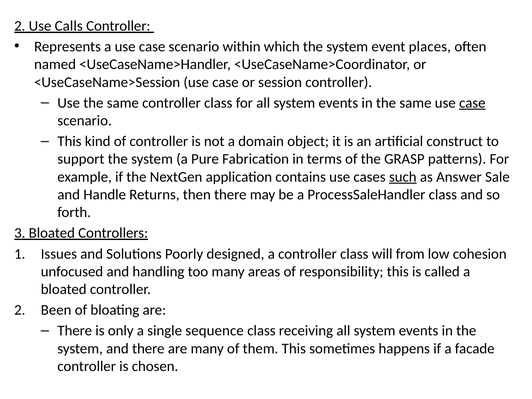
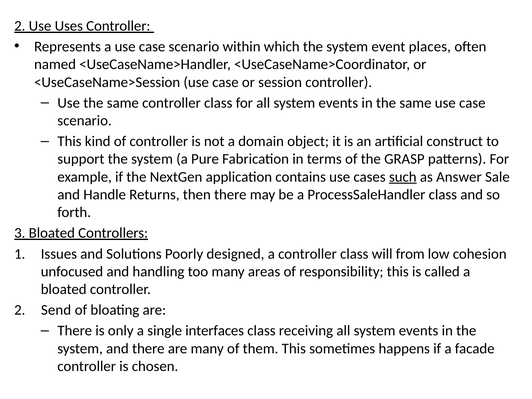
Calls: Calls -> Uses (69, 26)
case underline: present -> none (472, 103)
Been: Been -> Send (56, 310)
sequence: sequence -> interfaces (215, 331)
